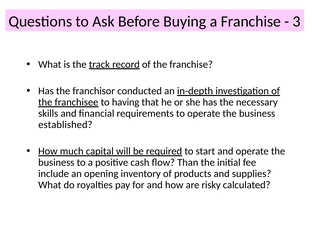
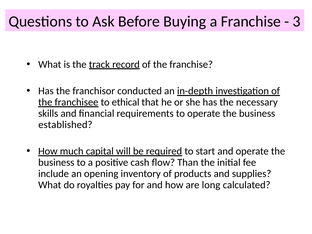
having: having -> ethical (126, 102)
risky: risky -> long (211, 185)
